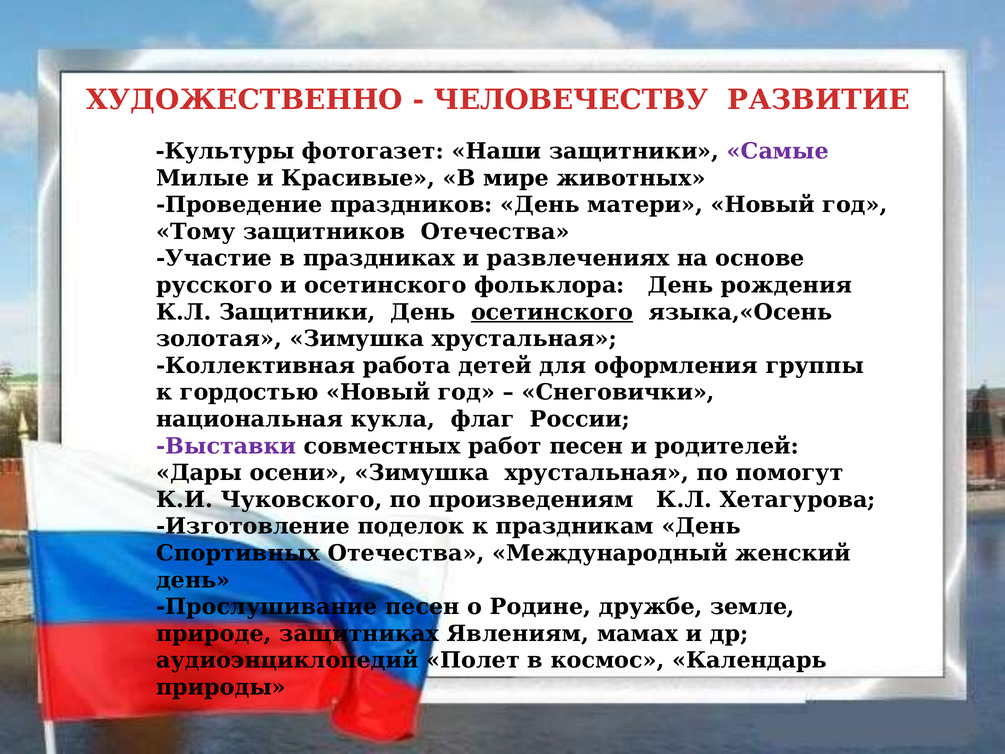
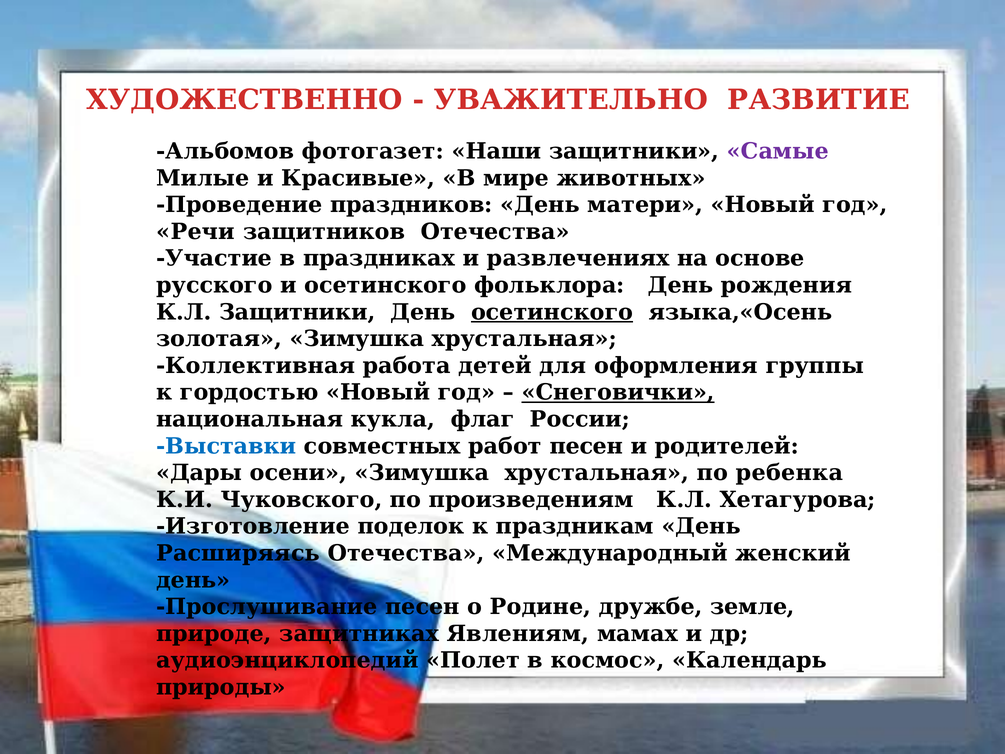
ЧЕЛОВЕЧЕСТВУ: ЧЕЛОВЕЧЕСТВУ -> УВАЖИТЕЛЬНО (571, 100)
Культуры: Культуры -> Альбомов (225, 151)
Тому: Тому -> Речи (196, 232)
Снеговички underline: none -> present (618, 392)
Выставки colour: purple -> blue (226, 446)
помогут: помогут -> ребенка (790, 473)
Спортивных: Спортивных -> Расширяясь (238, 553)
